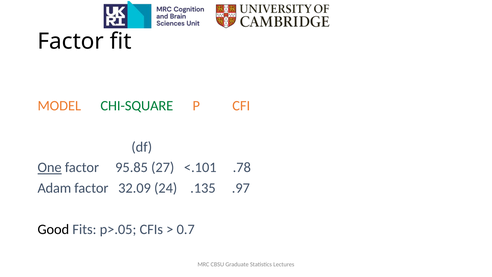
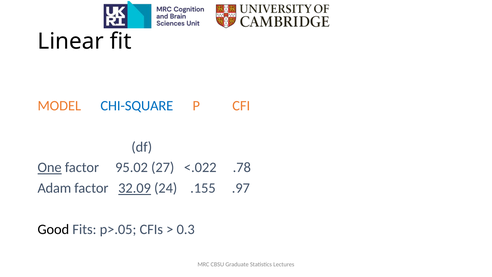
Factor: Factor -> Linear (71, 41)
CHI-SQUARE colour: green -> blue (137, 106)
95.85: 95.85 -> 95.02 (132, 167)
<.101: <.101 -> <.022 (200, 167)
32.09 underline: none -> present (135, 188)
.135: .135 -> .155 (203, 188)
0.7: 0.7 -> 0.3 (186, 229)
